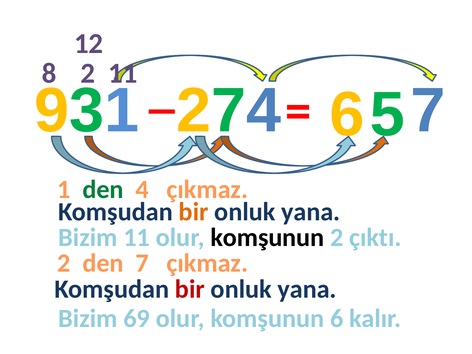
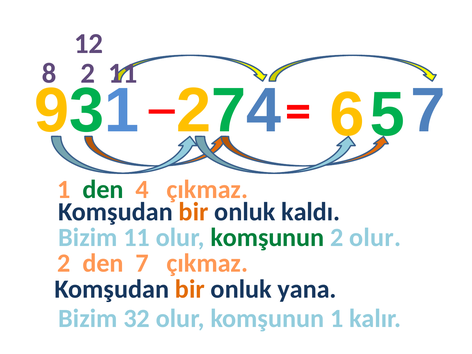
yana: yana -> kaldı (311, 212)
komşunun colour: black -> green (267, 237)
2 çıktı: çıktı -> olur (375, 237)
bir colour: red -> orange (190, 289)
69: 69 -> 32 (137, 319)
komşunun 6: 6 -> 1 (337, 319)
